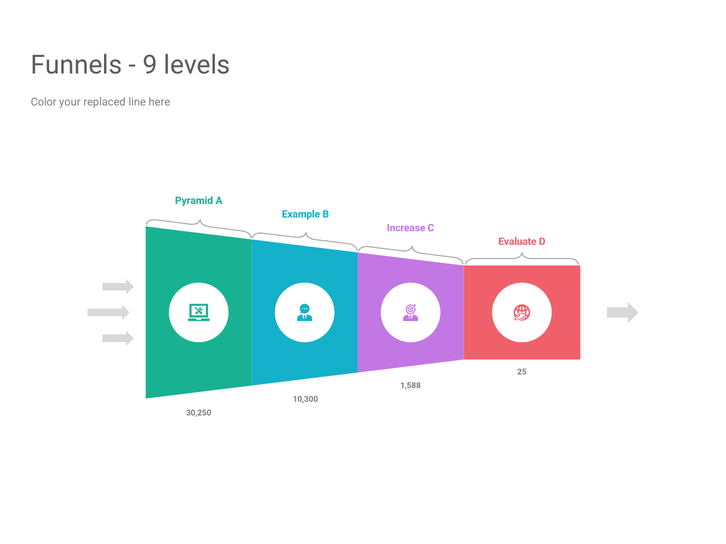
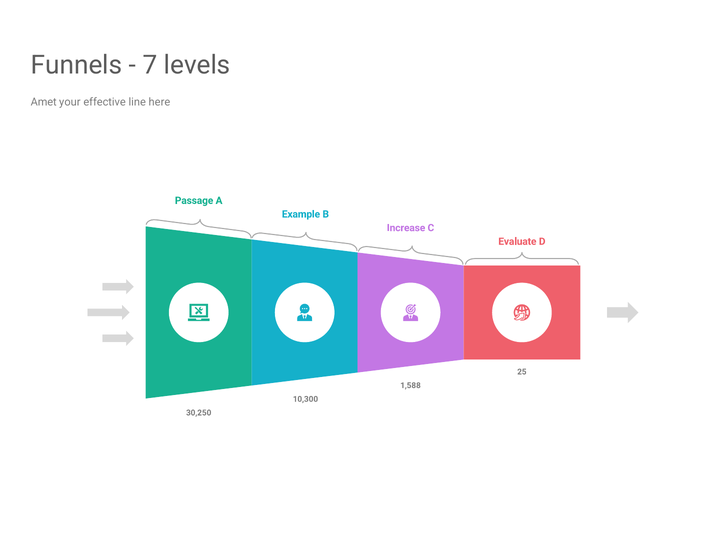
9: 9 -> 7 (150, 65)
Color: Color -> Amet (44, 102)
replaced: replaced -> effective (105, 102)
Pyramid: Pyramid -> Passage (194, 201)
